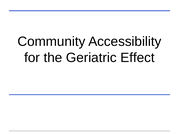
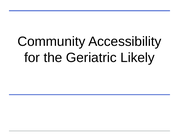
Effect: Effect -> Likely (137, 58)
